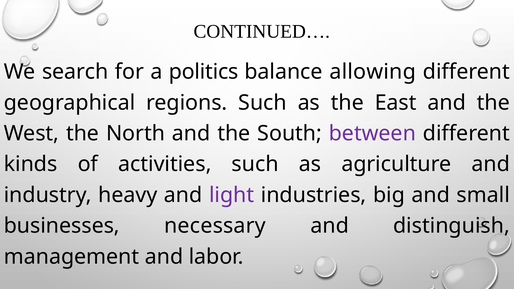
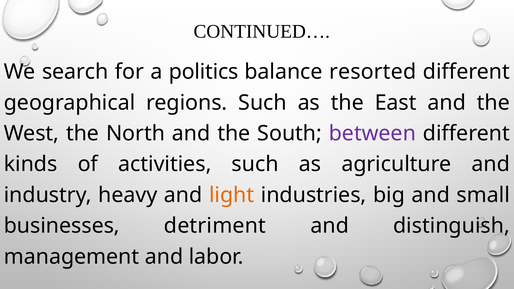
allowing: allowing -> resorted (373, 72)
light colour: purple -> orange (232, 195)
necessary: necessary -> detriment (215, 226)
